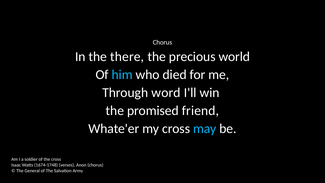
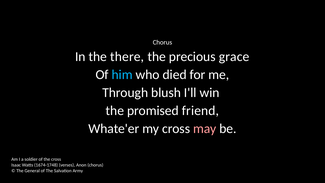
world: world -> grace (234, 57)
word: word -> blush (166, 93)
may colour: light blue -> pink (205, 129)
